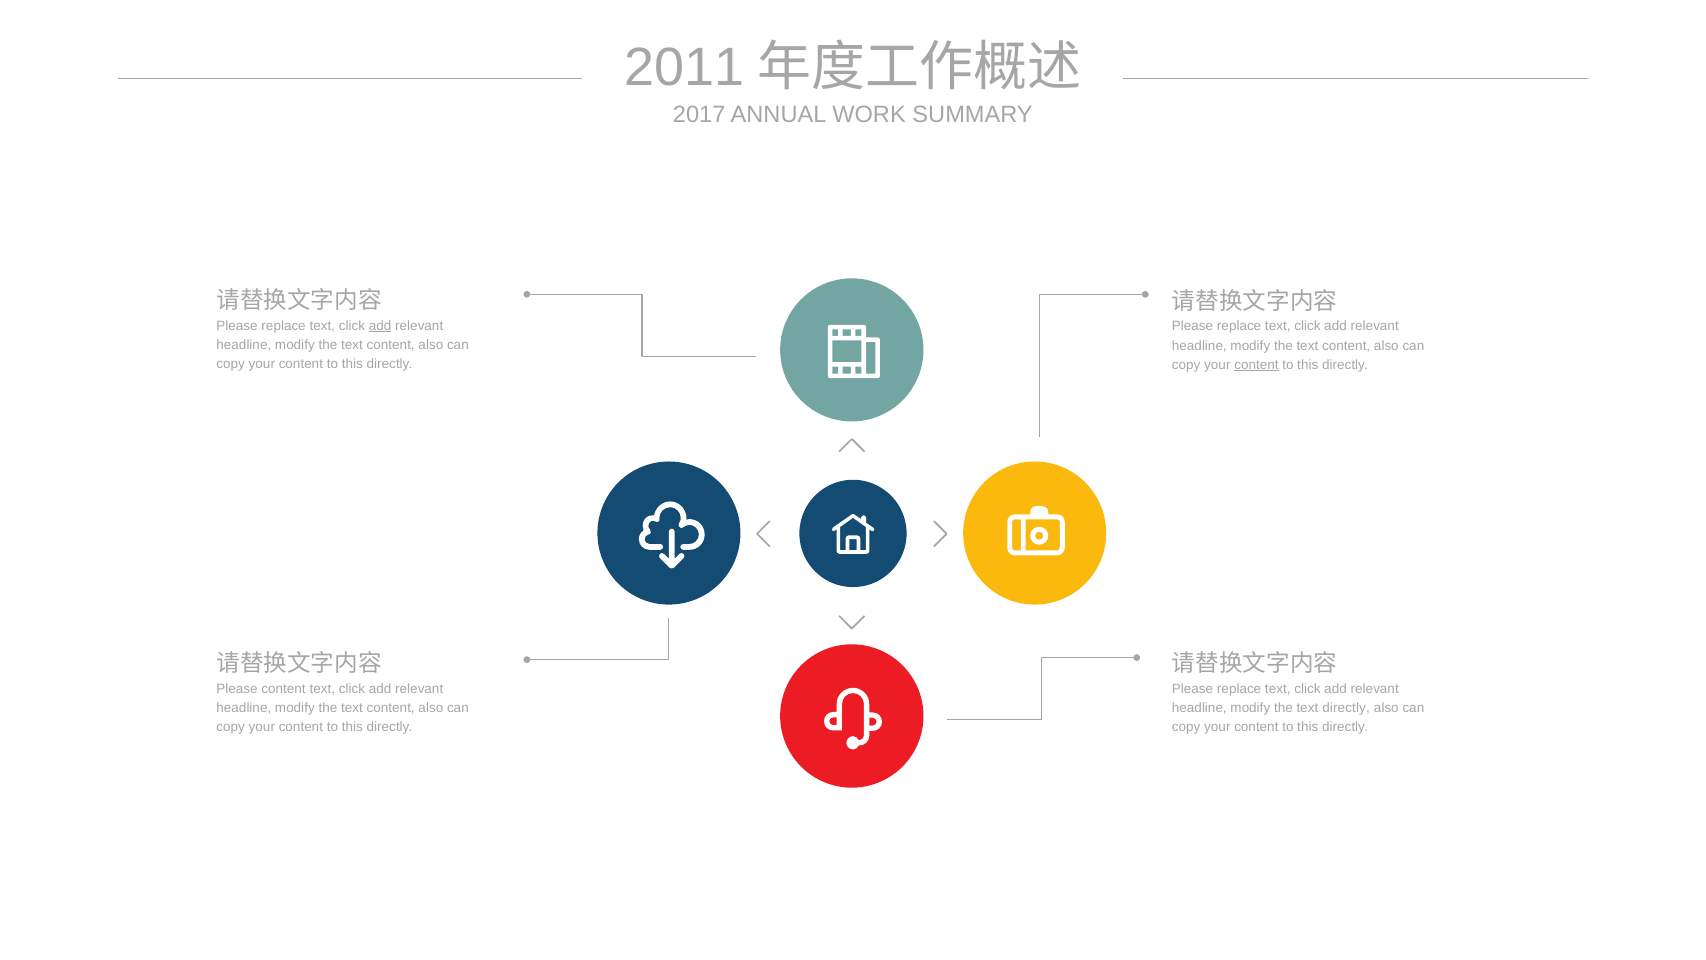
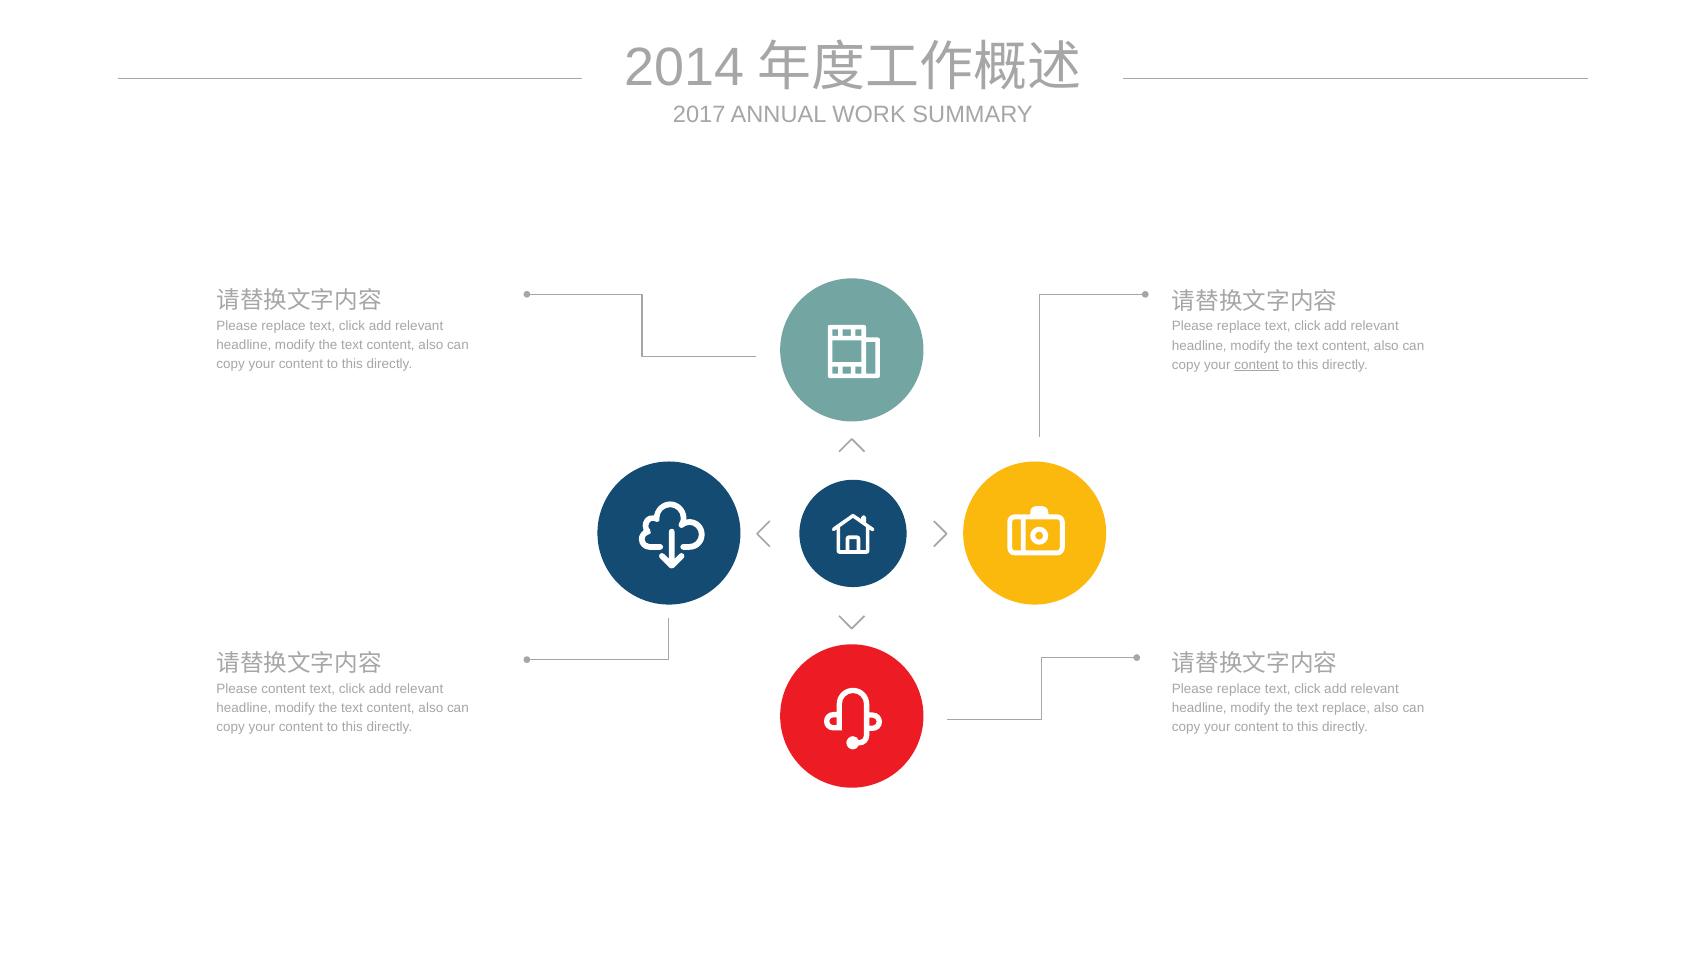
2011: 2011 -> 2014 (685, 67)
add underline: present -> none (380, 326)
text directly: directly -> replace (1346, 708)
